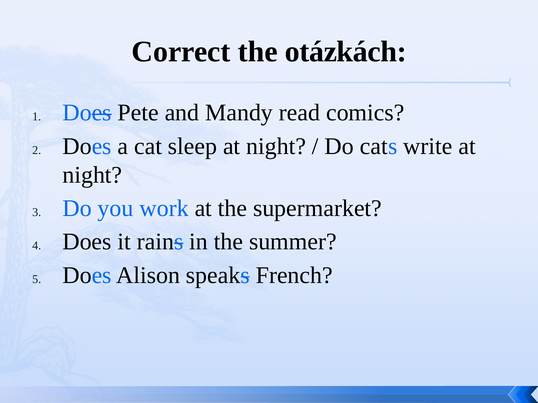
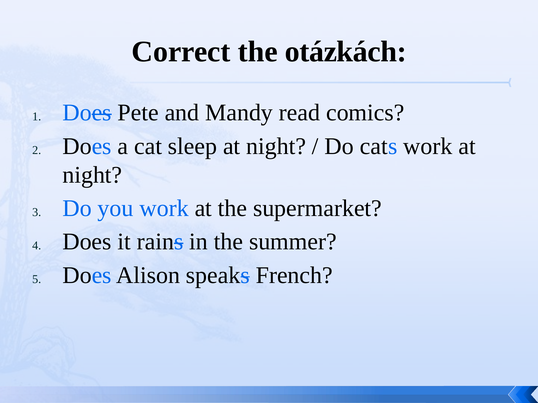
cats write: write -> work (428, 146)
